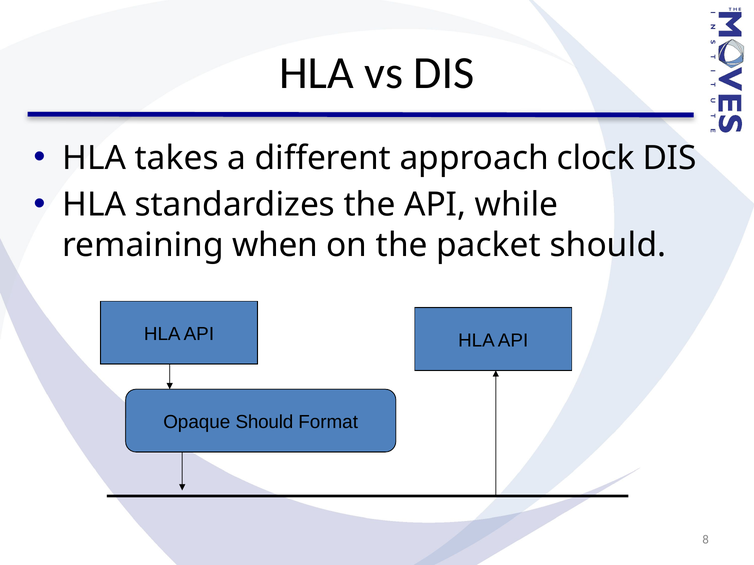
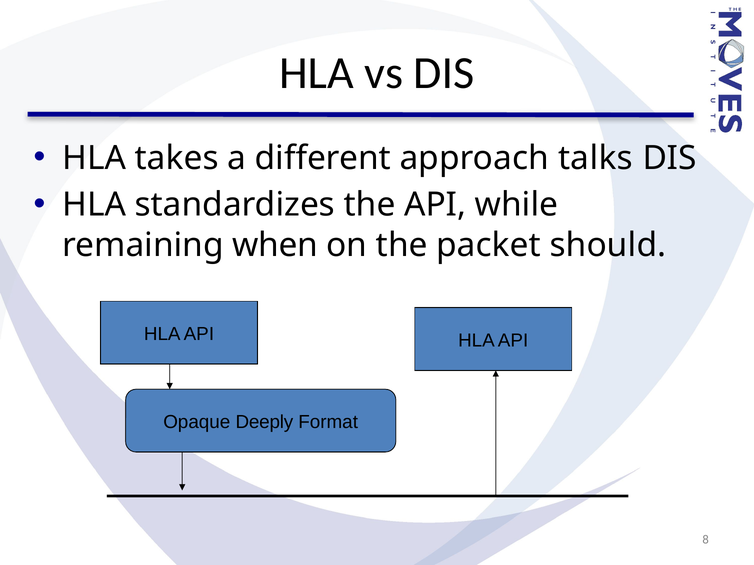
clock: clock -> talks (595, 158)
Opaque Should: Should -> Deeply (264, 422)
